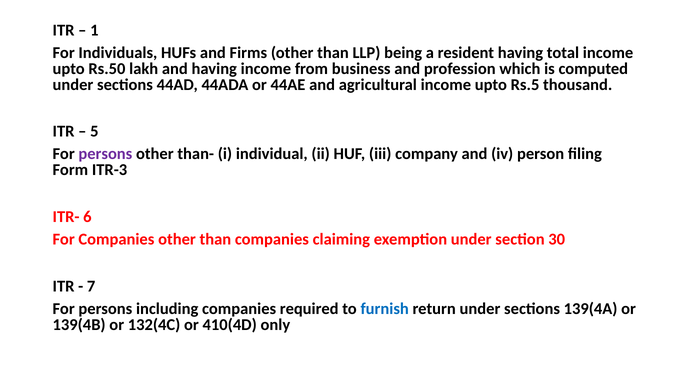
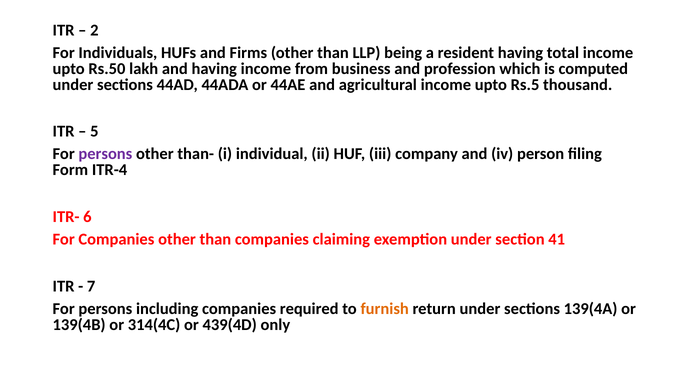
1: 1 -> 2 (94, 30)
ITR-3: ITR-3 -> ITR-4 (110, 170)
30: 30 -> 41 (557, 239)
furnish colour: blue -> orange (385, 309)
132(4C: 132(4C -> 314(4C (154, 325)
410(4D: 410(4D -> 439(4D (230, 325)
